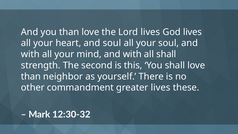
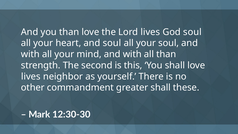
God lives: lives -> soul (192, 32)
all shall: shall -> than (166, 54)
than: than -> lives (31, 76)
greater lives: lives -> shall (161, 87)
12:30-32: 12:30-32 -> 12:30-30 (71, 114)
